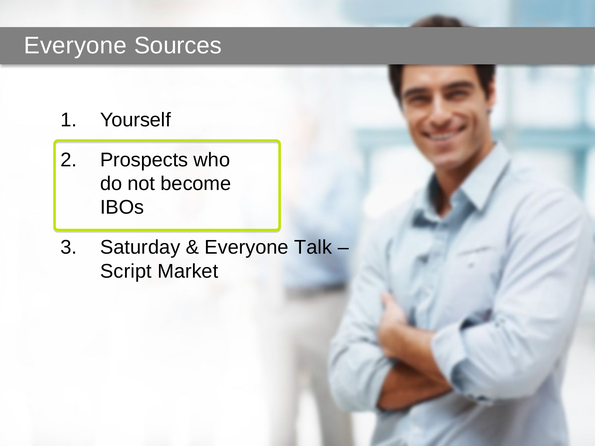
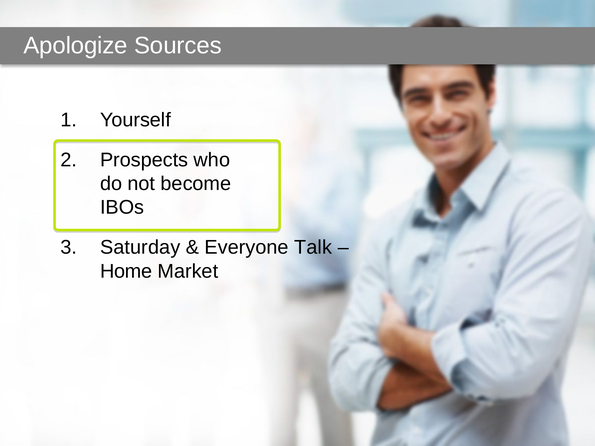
Everyone: Everyone -> Apologize (76, 46)
Script: Script -> Home (126, 271)
